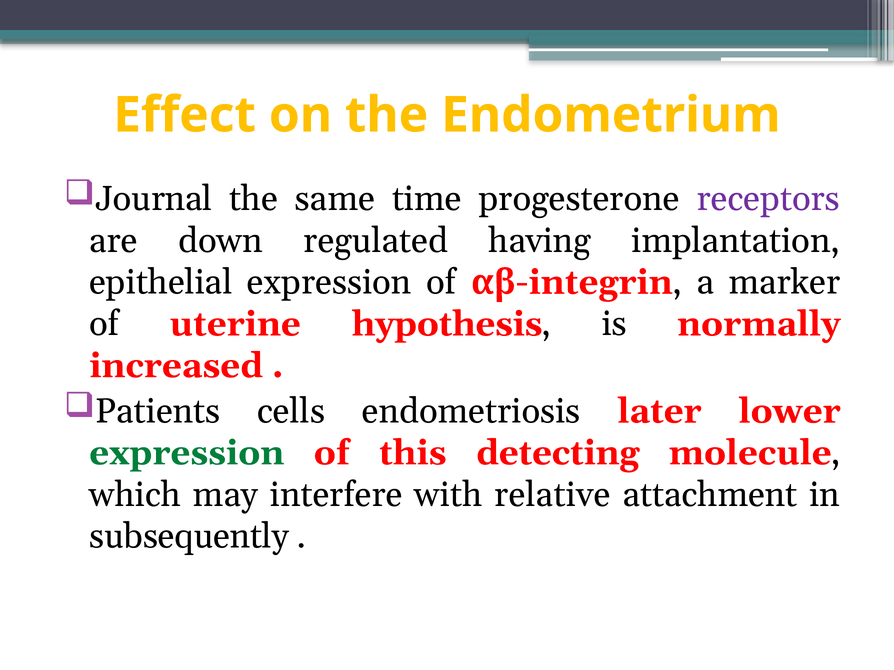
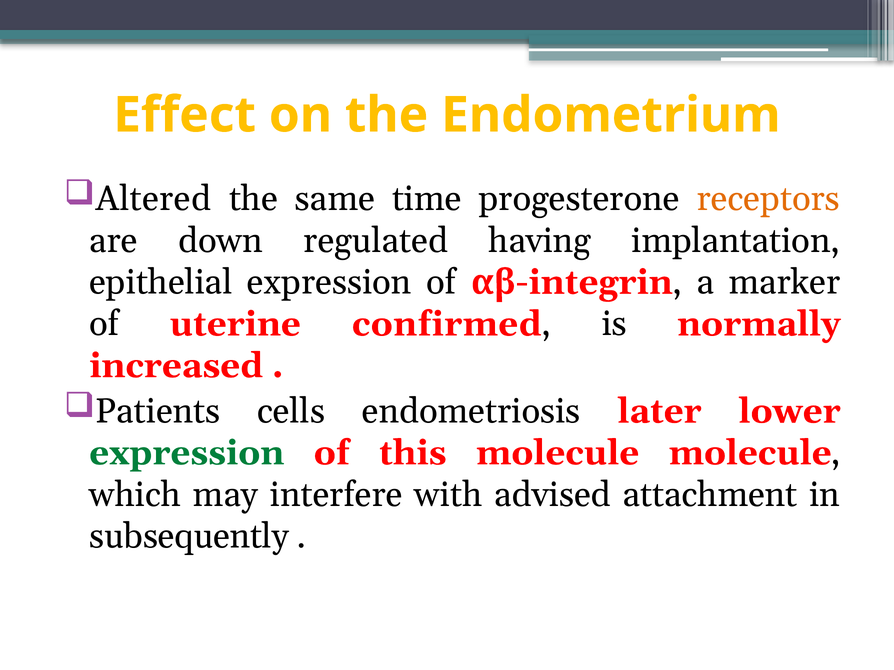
Journal: Journal -> Altered (153, 199)
receptors colour: purple -> orange (768, 199)
hypothesis: hypothesis -> confirmed (447, 324)
this detecting: detecting -> molecule (558, 453)
relative: relative -> advised (553, 495)
